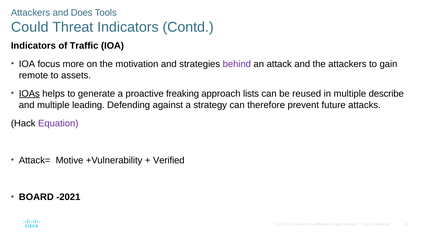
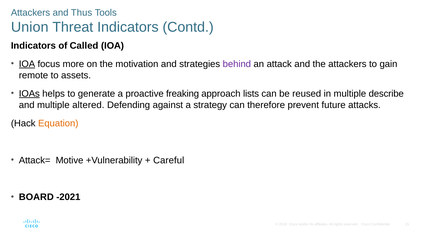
Does: Does -> Thus (82, 13)
Could: Could -> Union (30, 27)
Traffic: Traffic -> Called (84, 46)
IOA underline: none -> present (27, 64)
leading: leading -> altered (88, 105)
Equation colour: purple -> orange (58, 123)
Verified: Verified -> Careful (169, 160)
